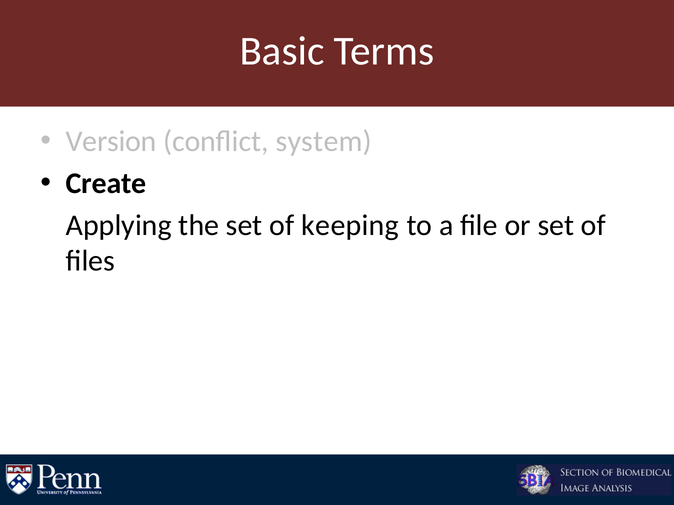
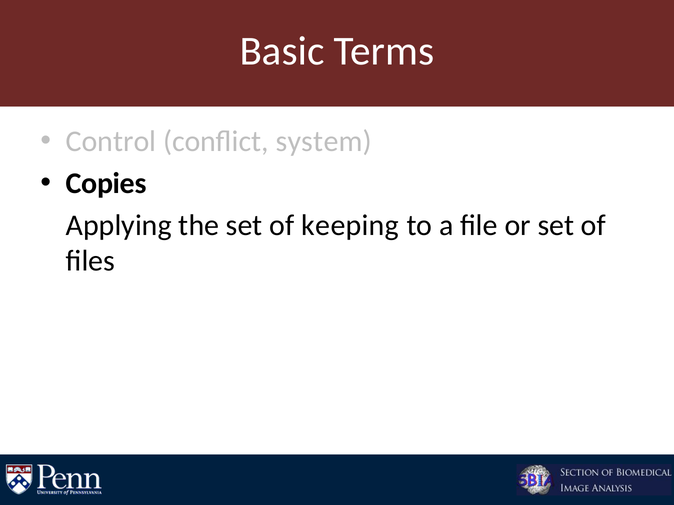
Version: Version -> Control (111, 141)
Create: Create -> Copies (106, 183)
